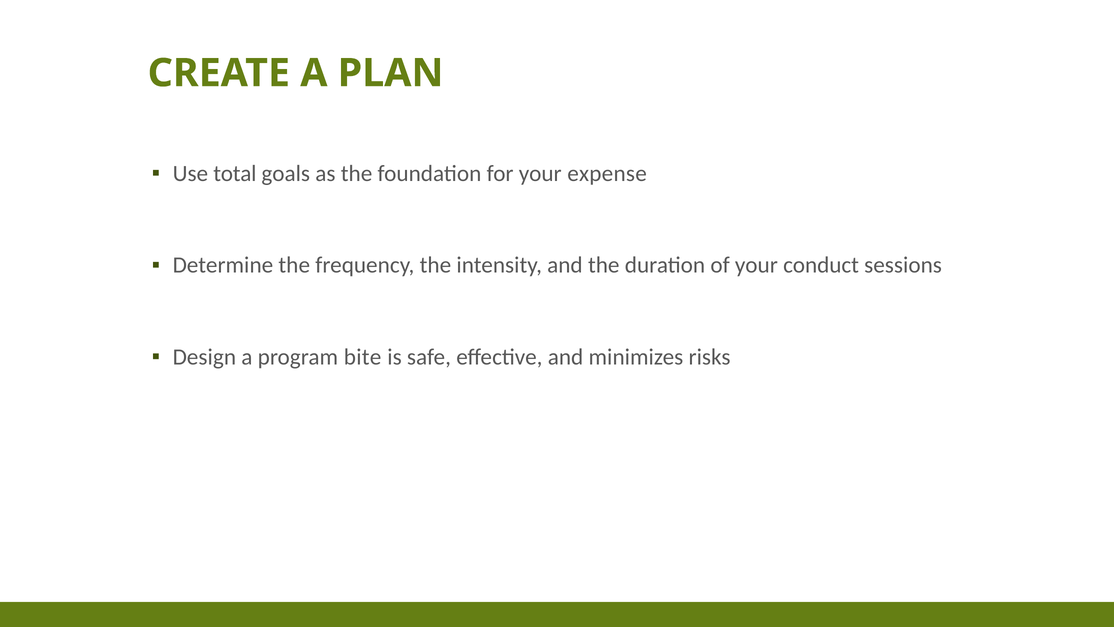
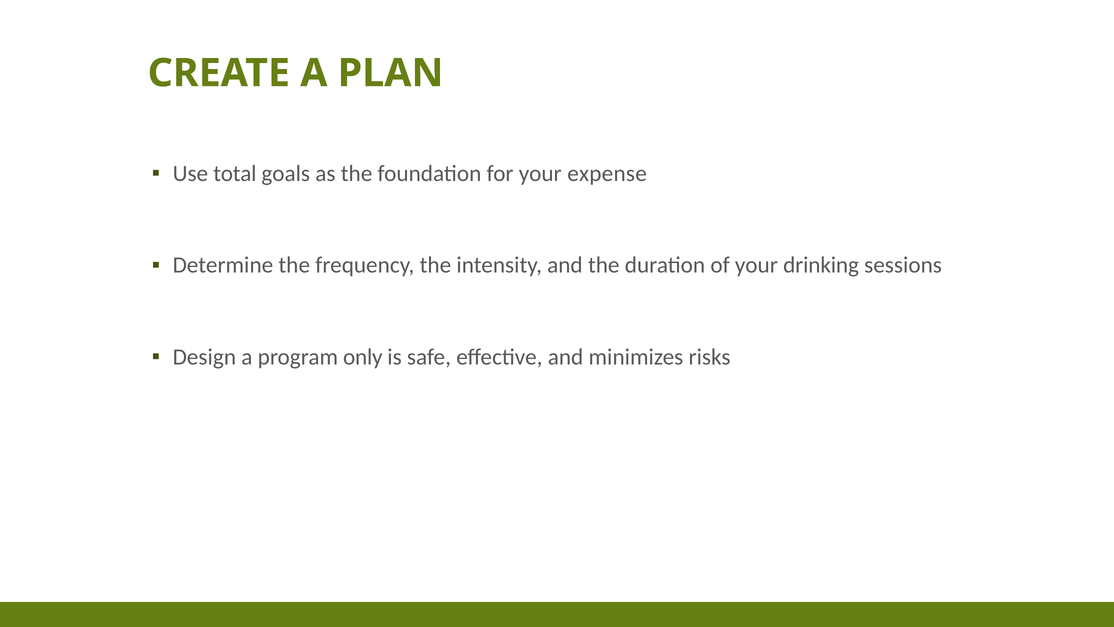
conduct: conduct -> drinking (821, 265)
bite: bite -> only (363, 357)
